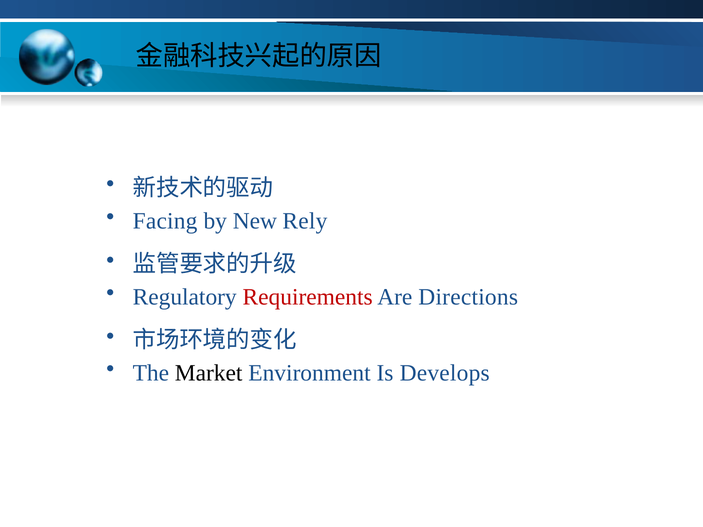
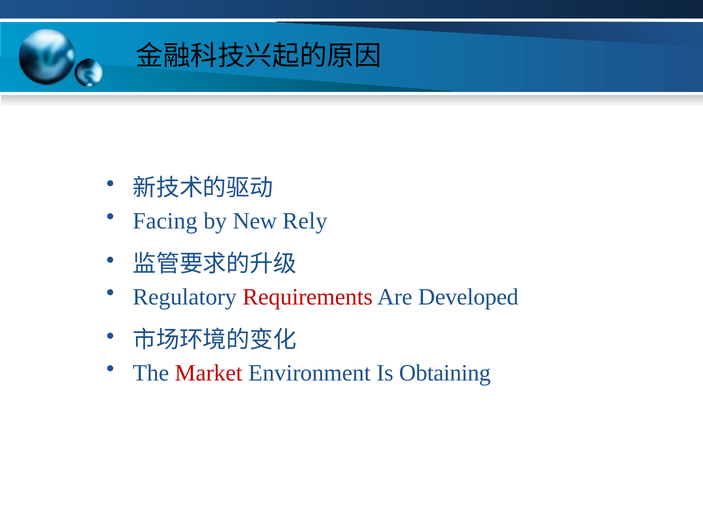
Directions: Directions -> Developed (468, 297)
Market colour: black -> red (209, 373)
Develops: Develops -> Obtaining (445, 373)
